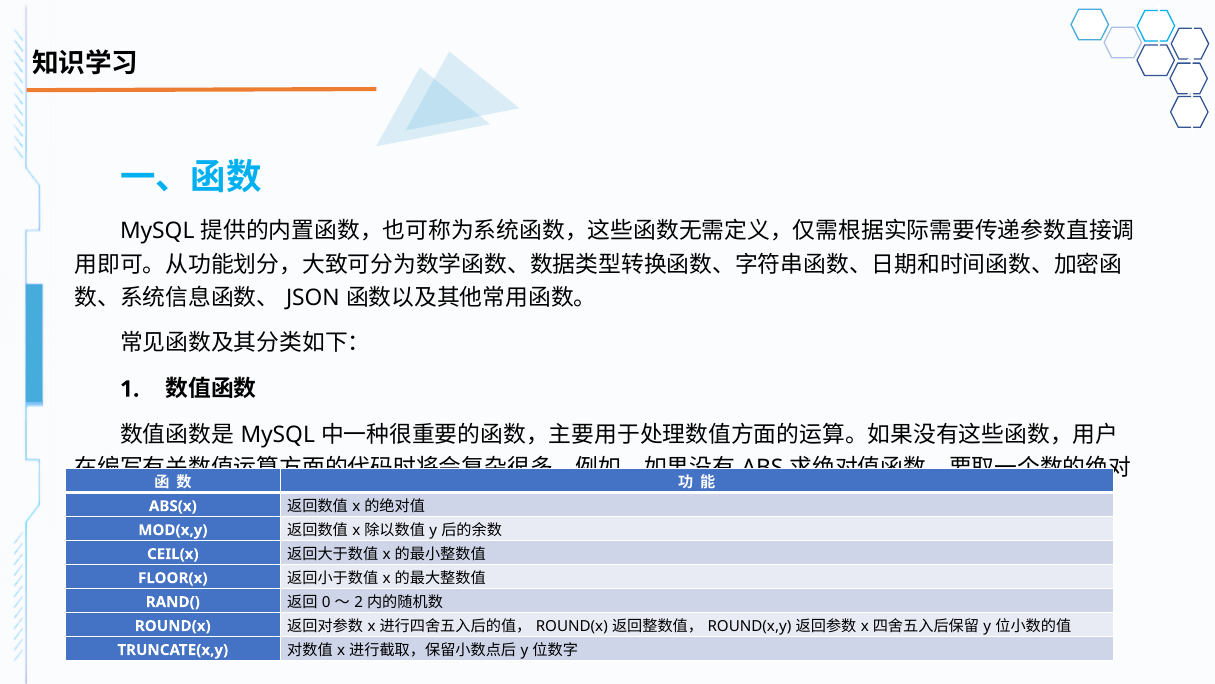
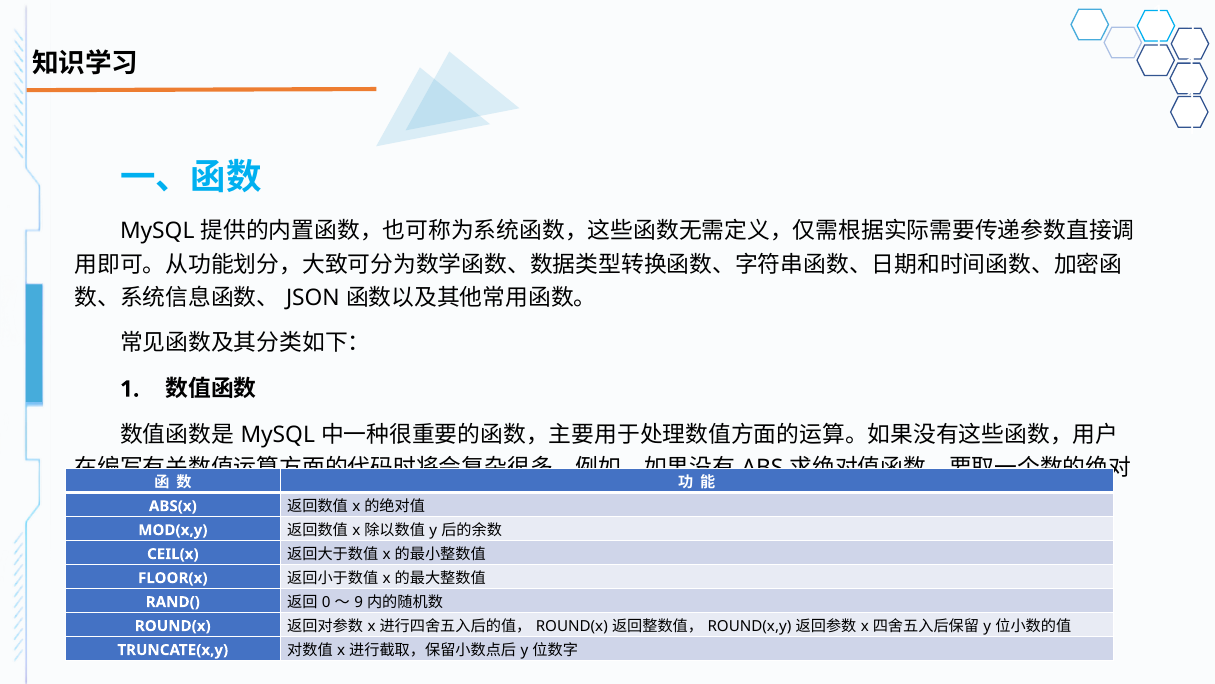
2: 2 -> 9 (359, 602)
